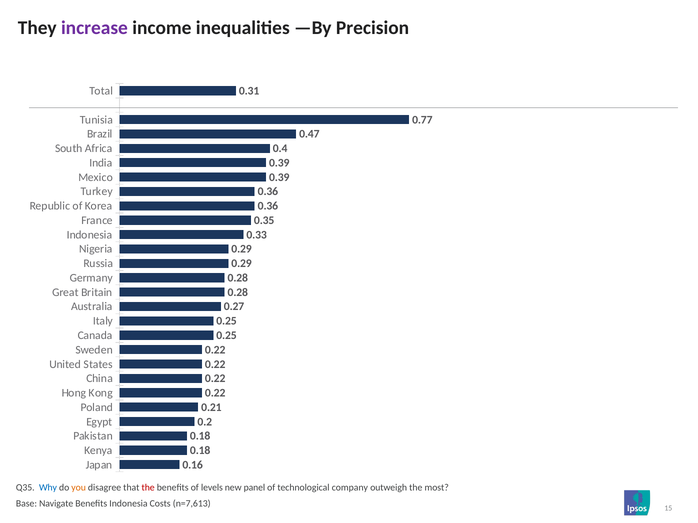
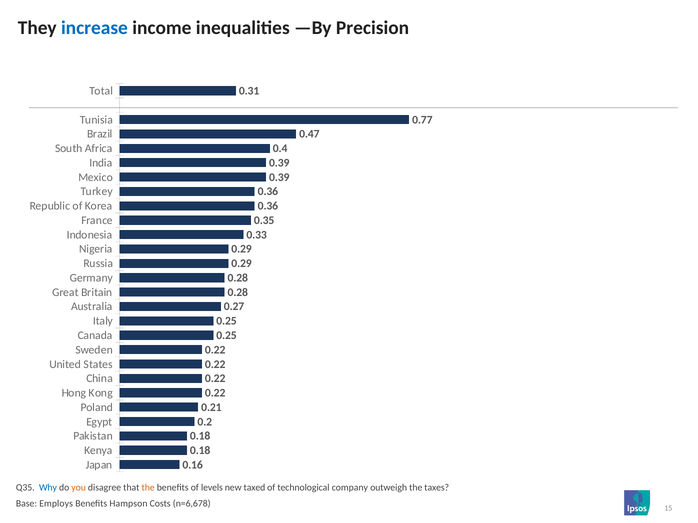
increase colour: purple -> blue (94, 28)
the colour: red -> orange (148, 488)
panel: panel -> taxed (254, 488)
most: most -> taxes (437, 488)
Navigate: Navigate -> Employs (56, 504)
Benefits Indonesia: Indonesia -> Hampson (128, 504)
n=7,613: n=7,613 -> n=6,678 (192, 504)
